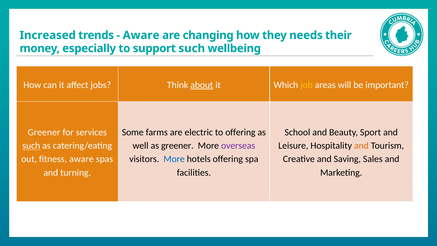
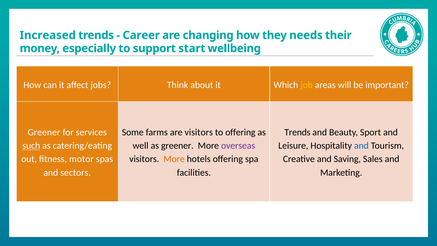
Aware: Aware -> Career (141, 35)
support such: such -> start (192, 48)
about underline: present -> none (202, 85)
are electric: electric -> visitors (199, 132)
School: School -> Trends (297, 132)
and colour: orange -> blue (361, 146)
fitness aware: aware -> motor (81, 159)
More colour: blue -> orange (174, 159)
turning: turning -> sectors (76, 172)
